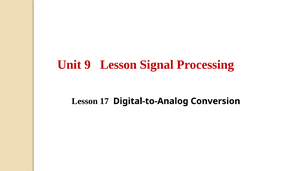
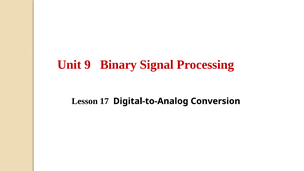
9 Lesson: Lesson -> Binary (118, 65)
